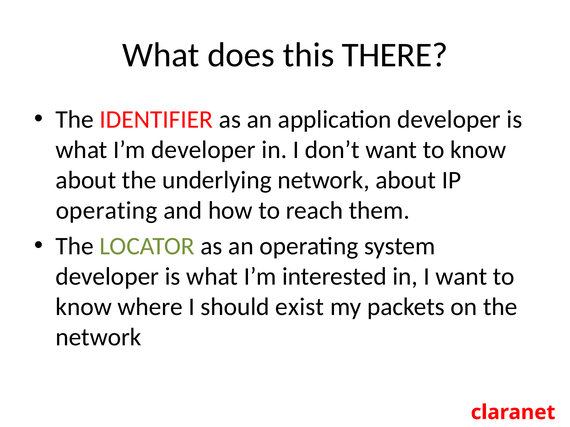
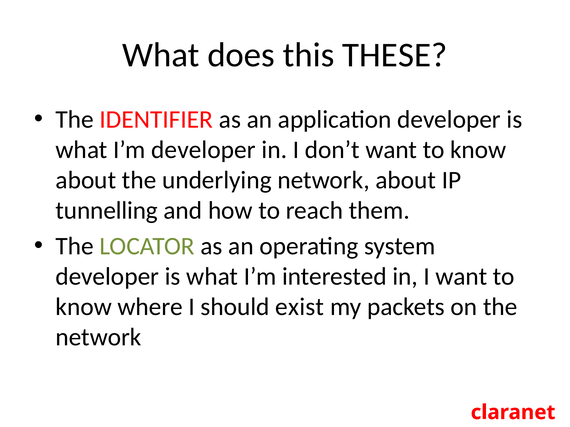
THERE: THERE -> THESE (395, 55)
operating: operating -> tunnelling (107, 211)
